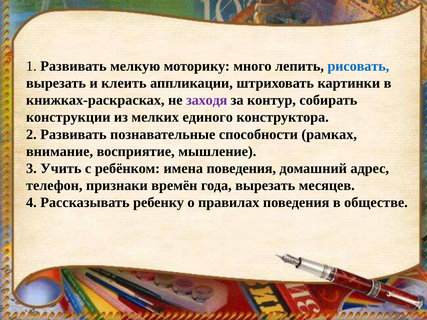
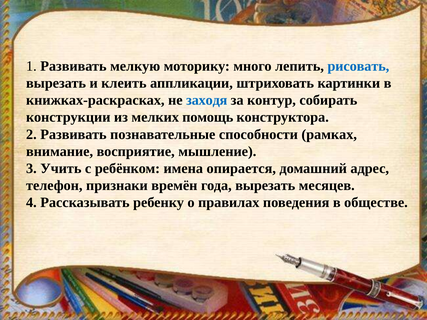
заходя colour: purple -> blue (207, 100)
единого: единого -> помощь (208, 117)
имена поведения: поведения -> опирается (241, 169)
